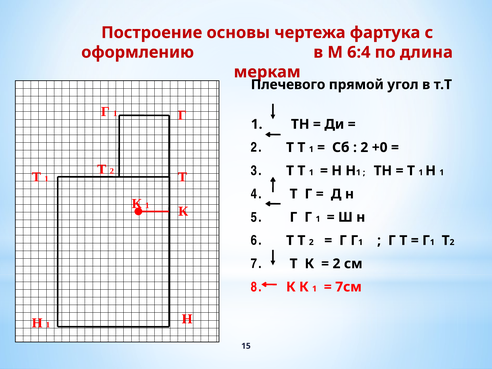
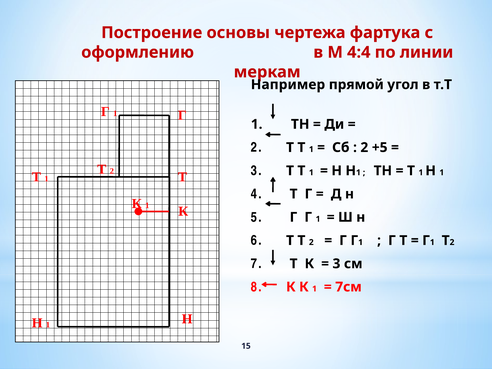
6:4: 6:4 -> 4:4 (359, 52)
длина: длина -> линии (427, 52)
Плечевого: Плечевого -> Например (288, 85)
+0: +0 -> +5 (380, 147)
2: 2 -> 3 (336, 264)
